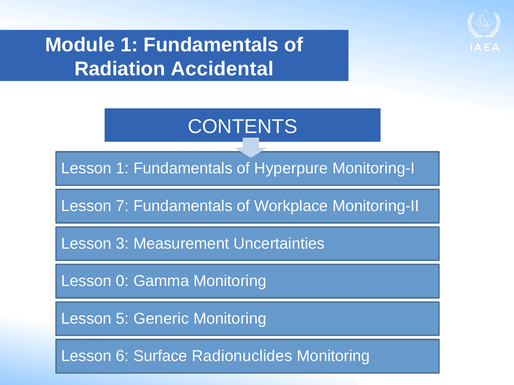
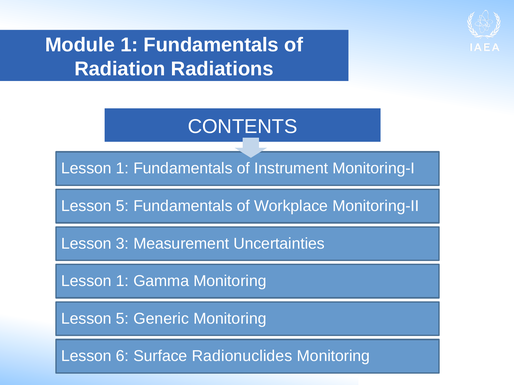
Accidental: Accidental -> Radiations (222, 69)
Hyperpure: Hyperpure -> Instrument (291, 169)
7: 7 -> 5 (122, 206)
0: 0 -> 1 (122, 281)
